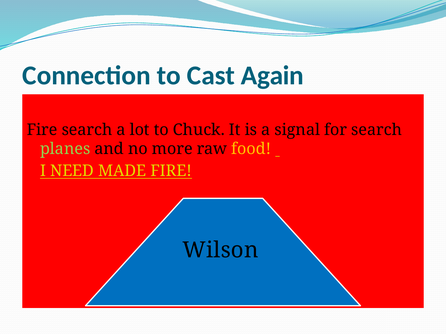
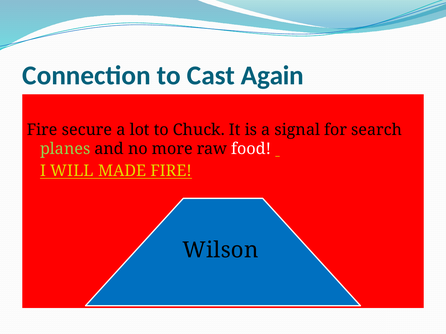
Fire search: search -> secure (87, 130)
food colour: yellow -> white (251, 149)
NEED: NEED -> WILL (72, 171)
